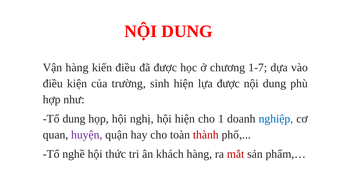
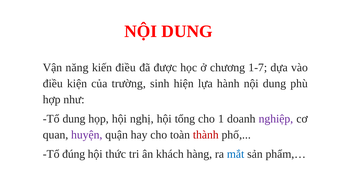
Vận hàng: hàng -> năng (77, 67)
lựa được: được -> hành (228, 83)
hội hiện: hiện -> tổng (185, 119)
nghiệp colour: blue -> purple (276, 119)
nghề: nghề -> đúng (74, 154)
mắt colour: red -> blue (236, 154)
